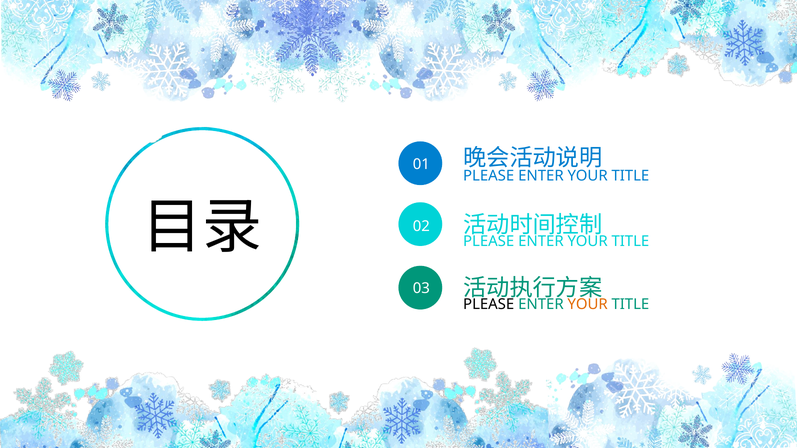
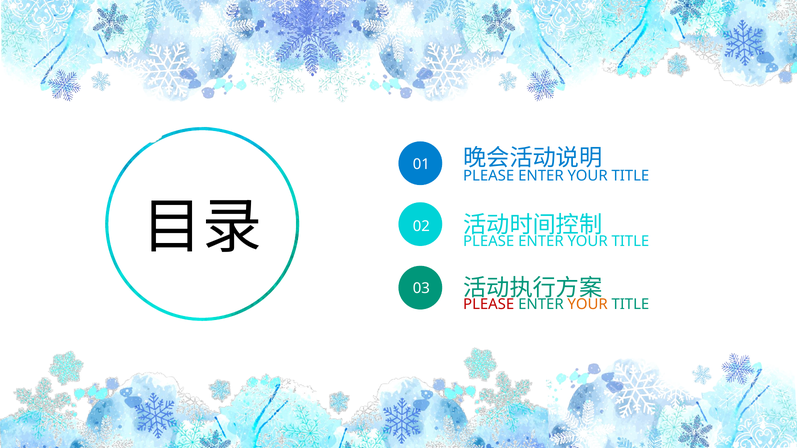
PLEASE colour: black -> red (489, 305)
